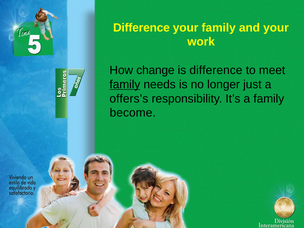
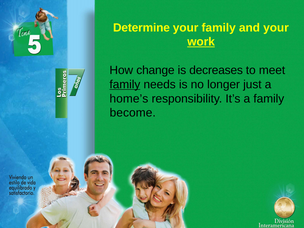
Difference: Difference -> Determine (141, 28)
work underline: none -> present (201, 42)
is difference: difference -> decreases (216, 70)
offers’s: offers’s -> home’s (129, 99)
